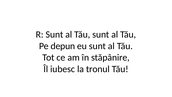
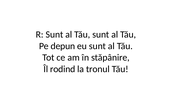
iubesc: iubesc -> rodind (63, 69)
